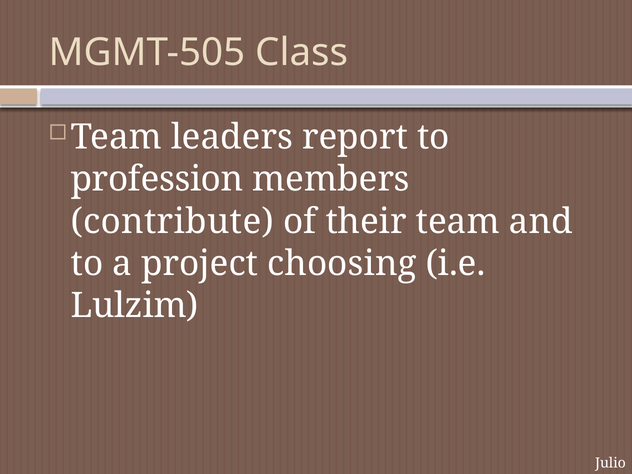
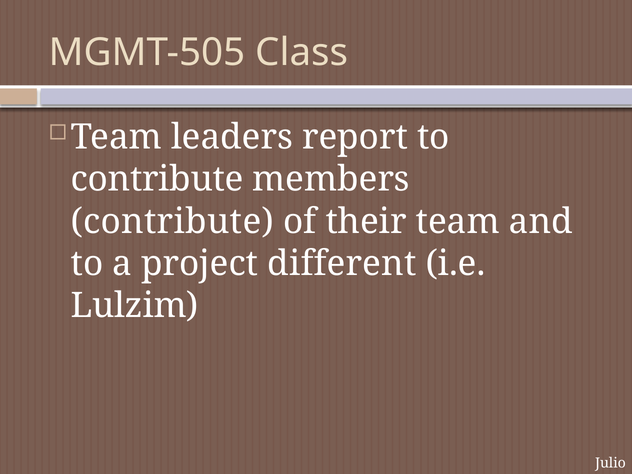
profession: profession -> contribute (157, 179)
choosing: choosing -> different (342, 264)
